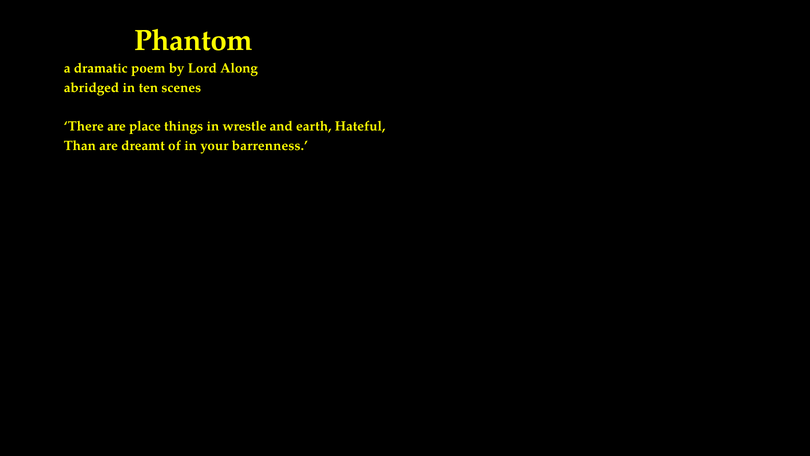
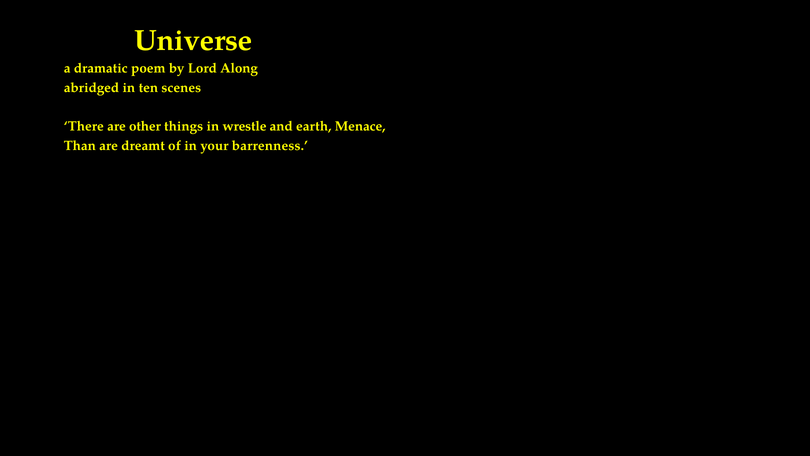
Phantom: Phantom -> Universe (193, 40)
place: place -> other (145, 126)
Hateful: Hateful -> Menace (360, 126)
